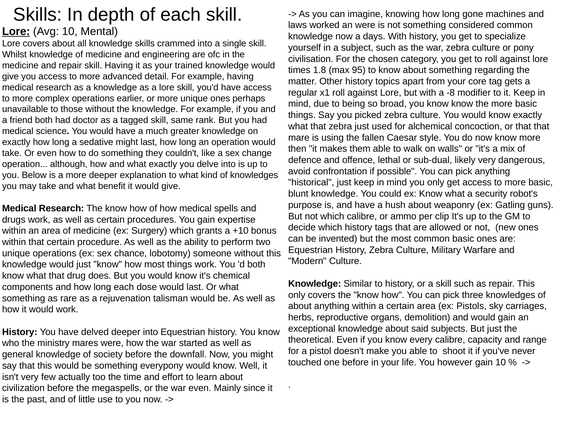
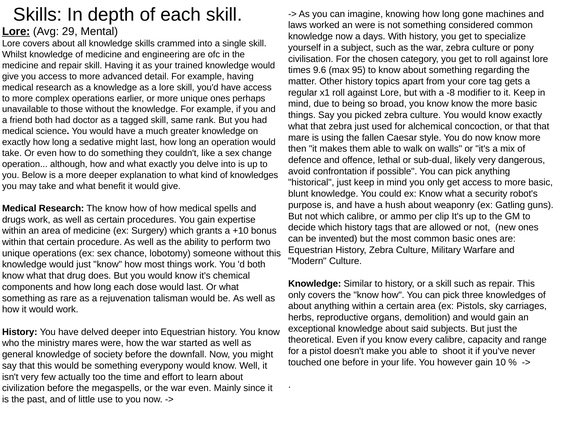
Avg 10: 10 -> 29 (70, 31)
1.8: 1.8 -> 9.6 (320, 70)
